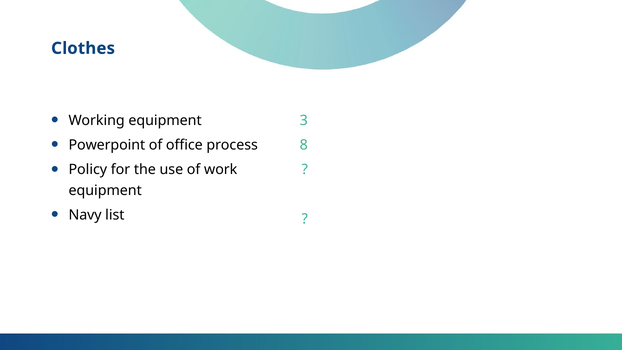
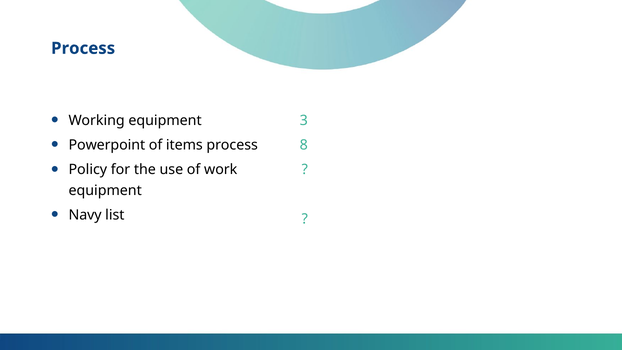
Clothes: Clothes -> Process (83, 48)
office: office -> items (184, 145)
